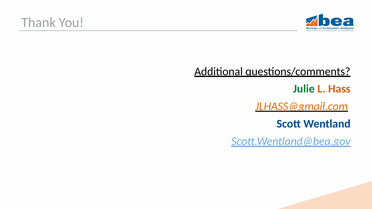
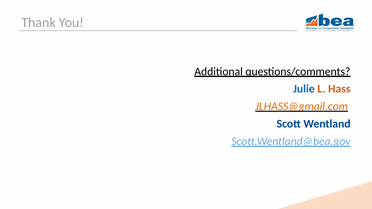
Julie colour: green -> blue (304, 89)
